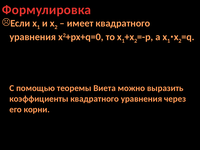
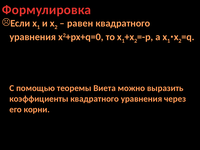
имеет: имеет -> равен (80, 23)
